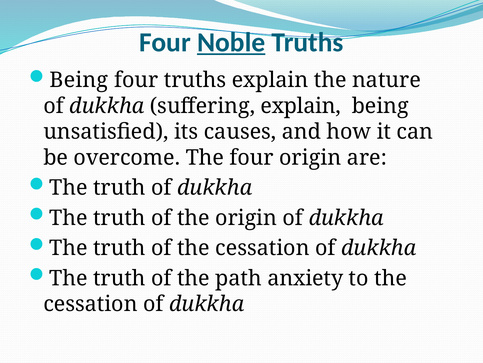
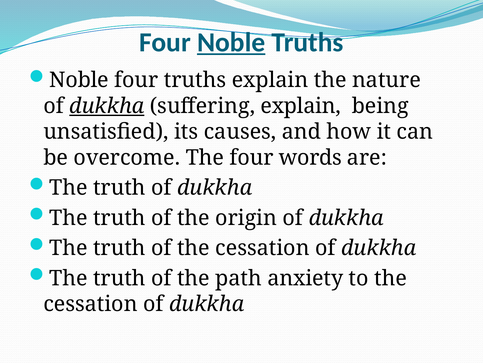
Being: Being -> Noble (79, 80)
dukkha underline: none -> present (107, 106)
four origin: origin -> words (310, 157)
